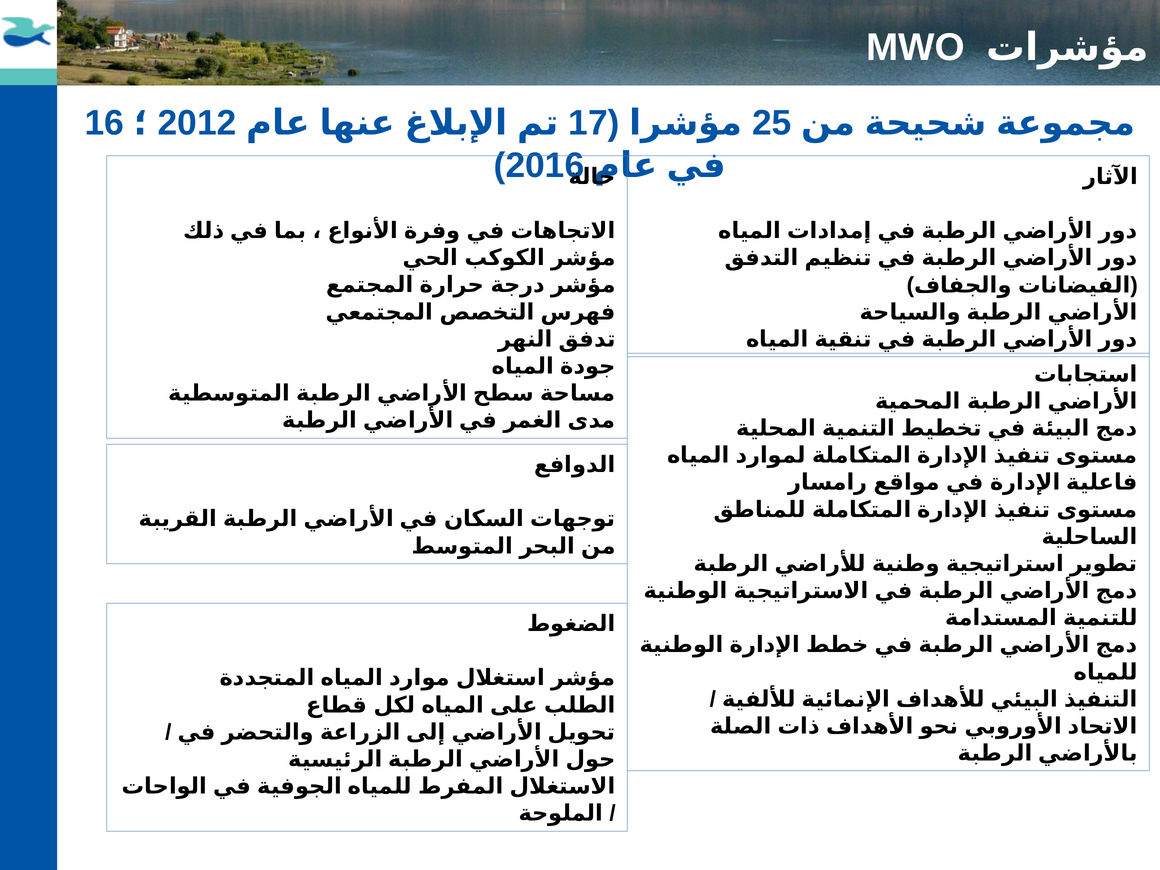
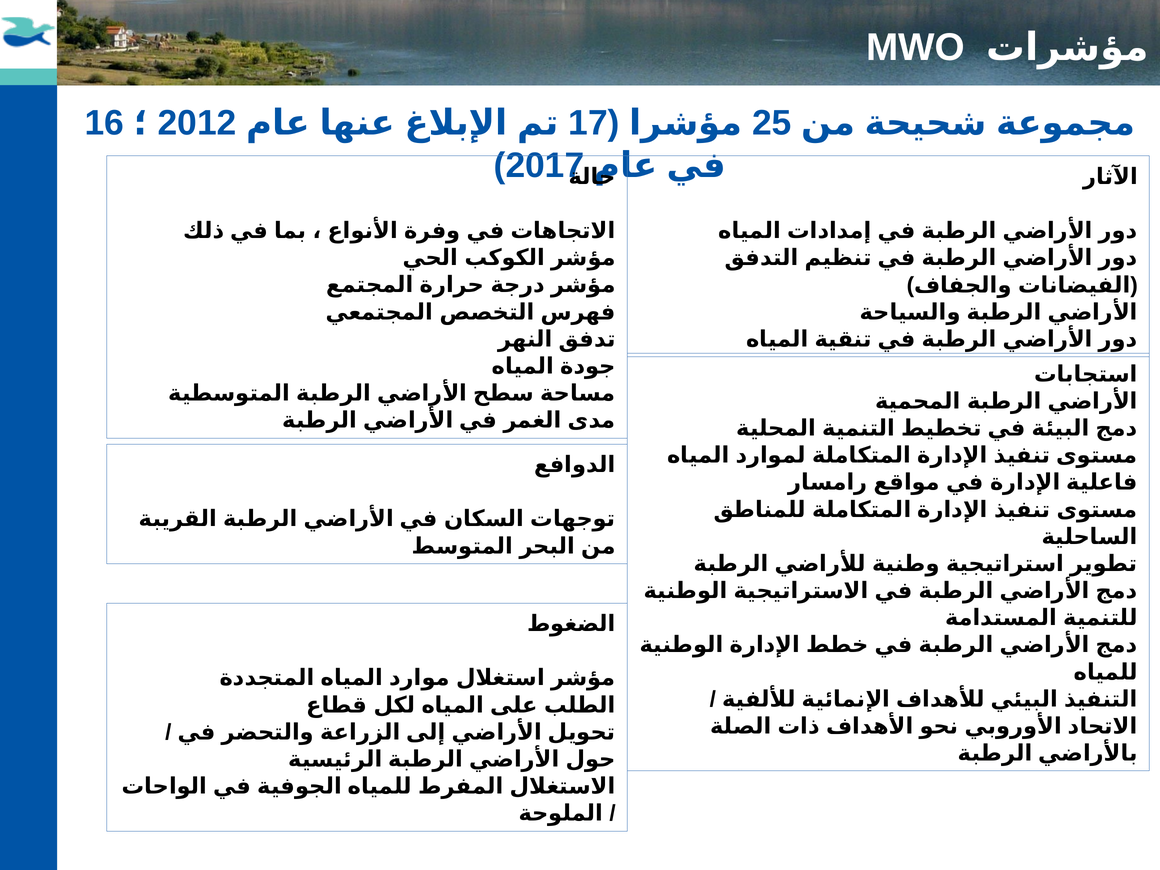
2016: 2016 -> 2017 (545, 166)
